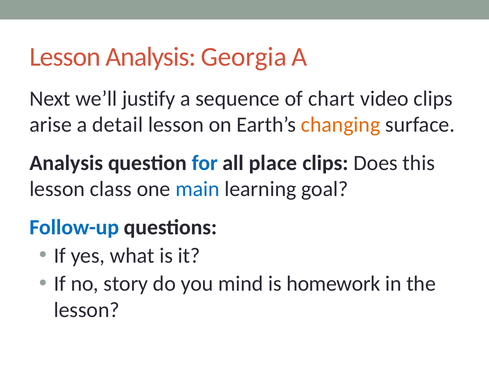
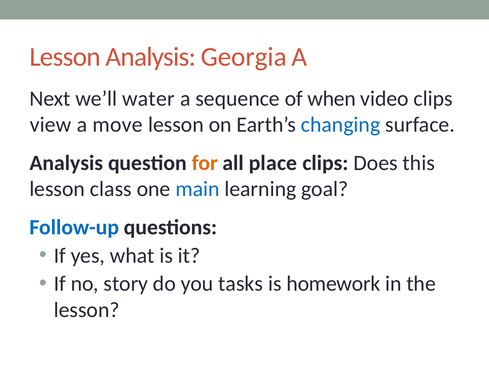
justify: justify -> water (148, 99)
chart: chart -> when (332, 99)
arise: arise -> view (51, 125)
detail: detail -> move (118, 125)
changing colour: orange -> blue (341, 125)
for colour: blue -> orange (205, 163)
mind: mind -> tasks (241, 284)
